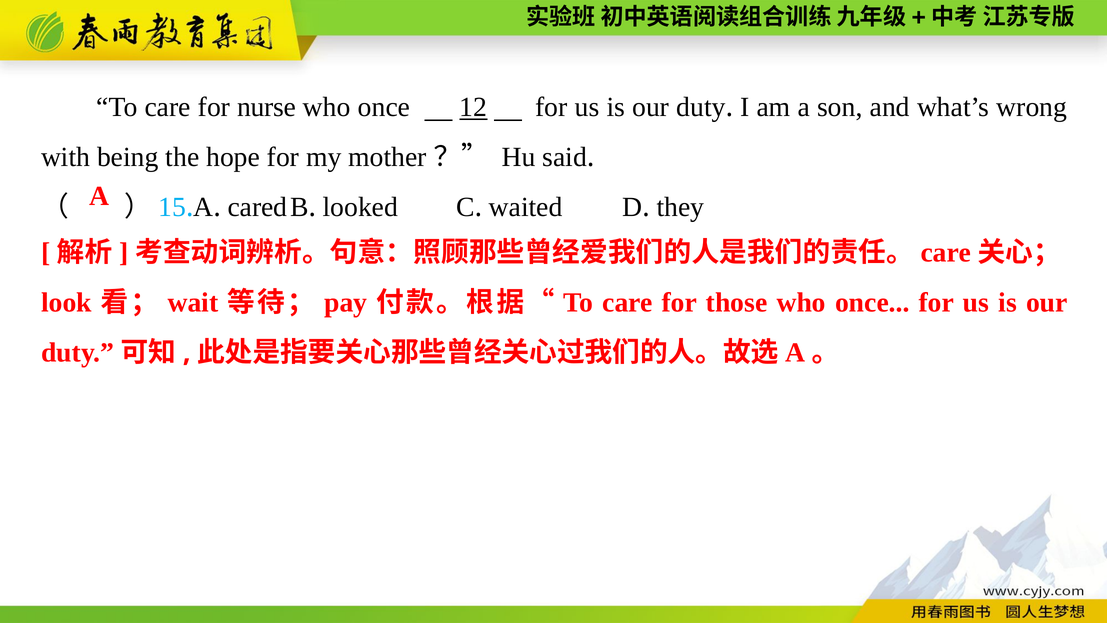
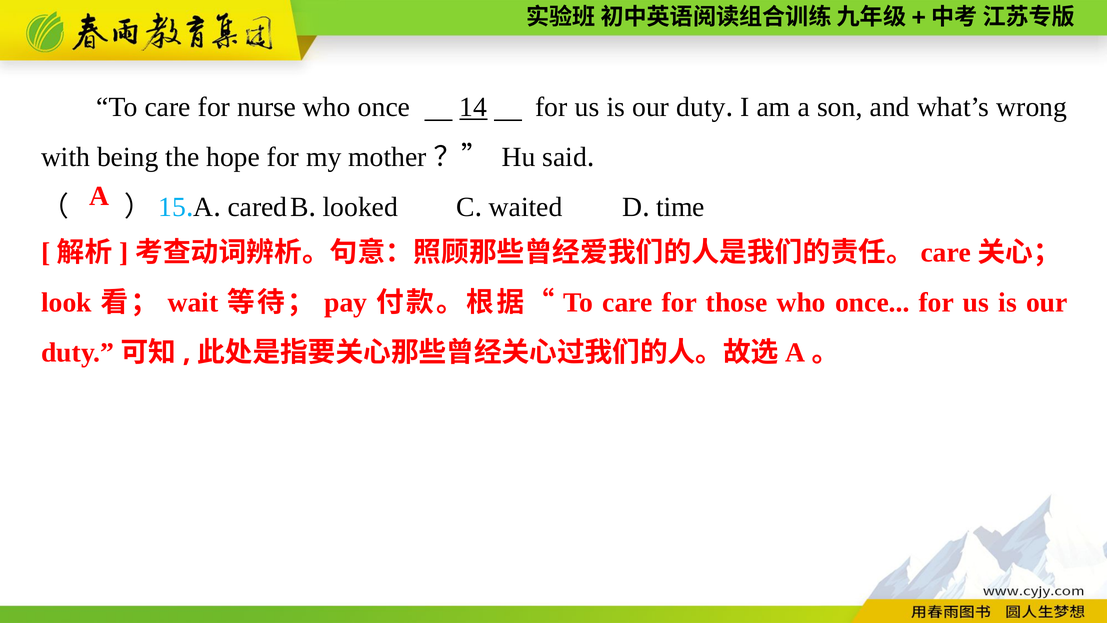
12: 12 -> 14 (473, 107)
they: they -> time (680, 207)
